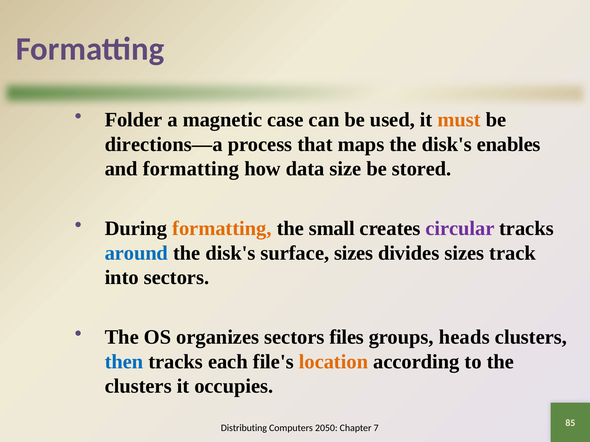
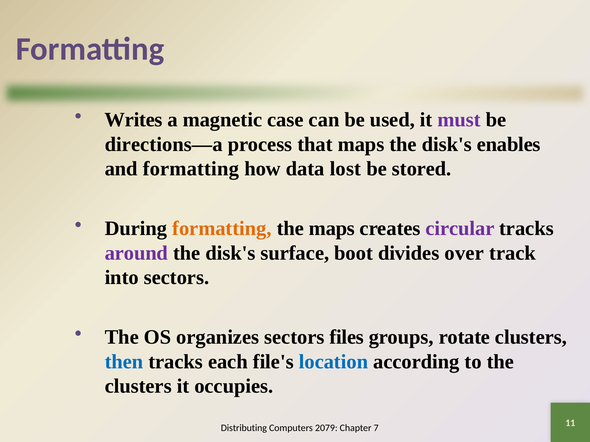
Folder: Folder -> Writes (134, 120)
must colour: orange -> purple (459, 120)
size: size -> lost (345, 169)
the small: small -> maps (332, 229)
around colour: blue -> purple (136, 253)
surface sizes: sizes -> boot (354, 253)
divides sizes: sizes -> over (464, 253)
heads: heads -> rotate (464, 338)
location colour: orange -> blue (333, 362)
2050: 2050 -> 2079 (326, 428)
85: 85 -> 11 (570, 423)
